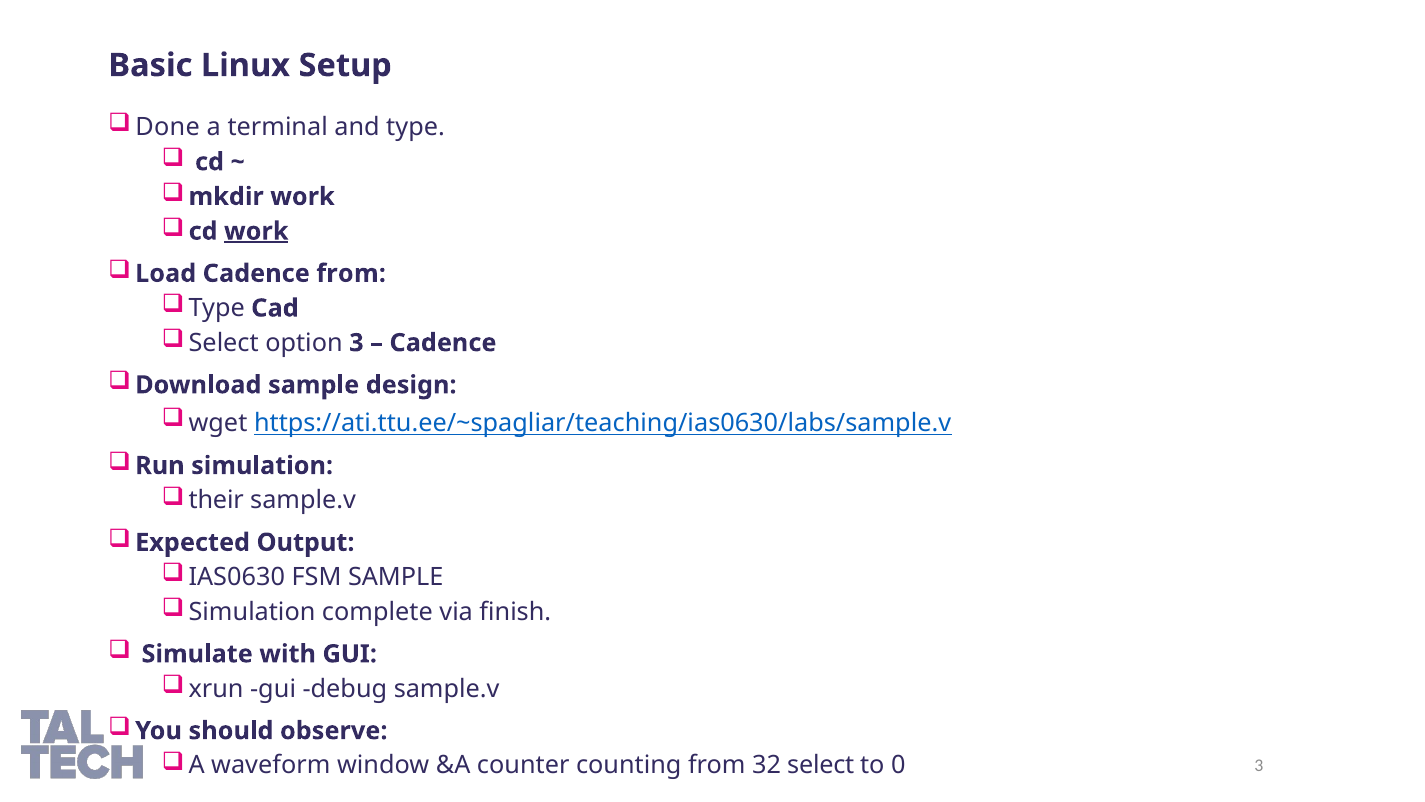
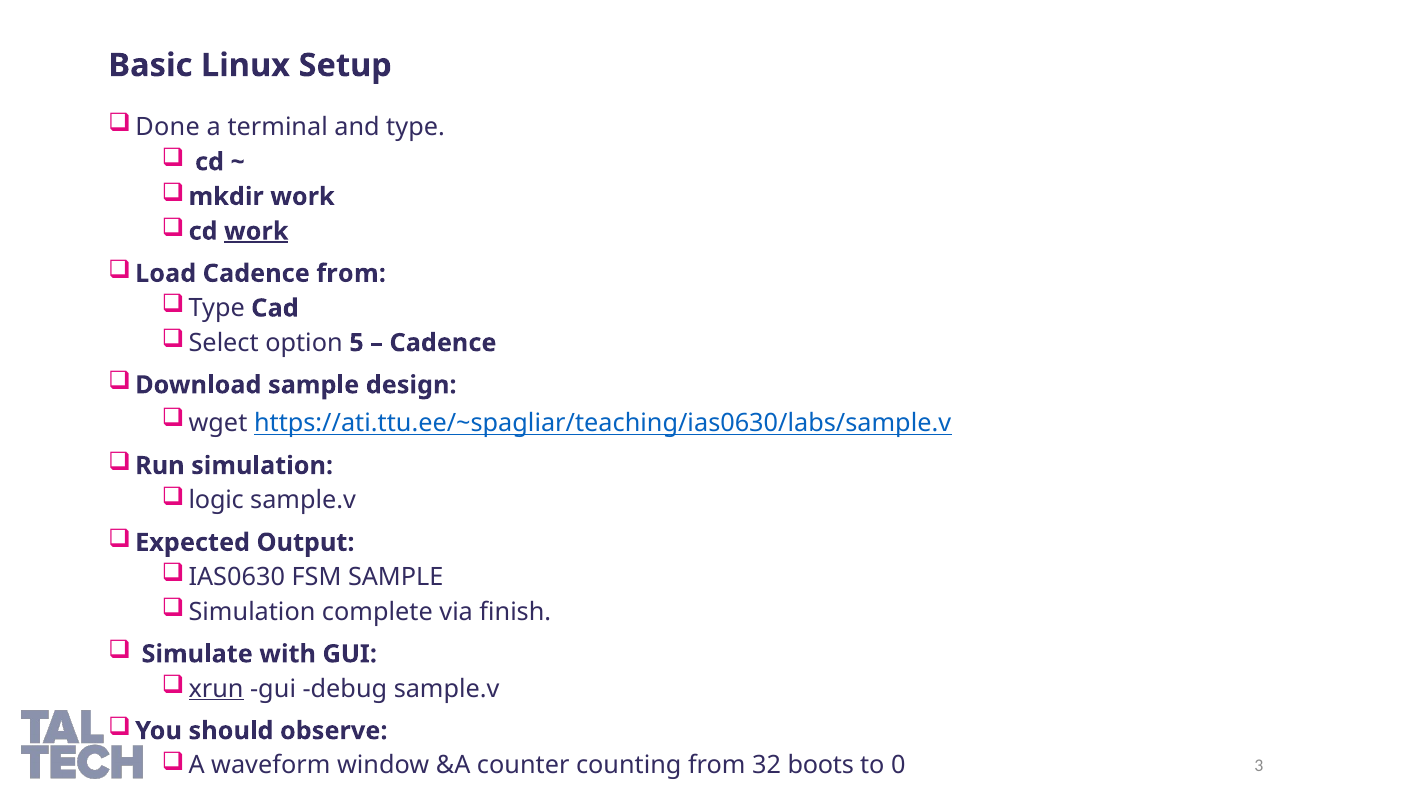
option 3: 3 -> 5 (356, 343)
their: their -> logic (216, 500)
xrun underline: none -> present (216, 688)
32 select: select -> boots (821, 765)
